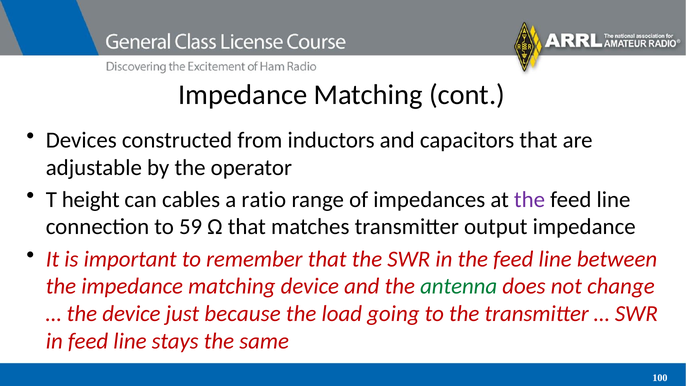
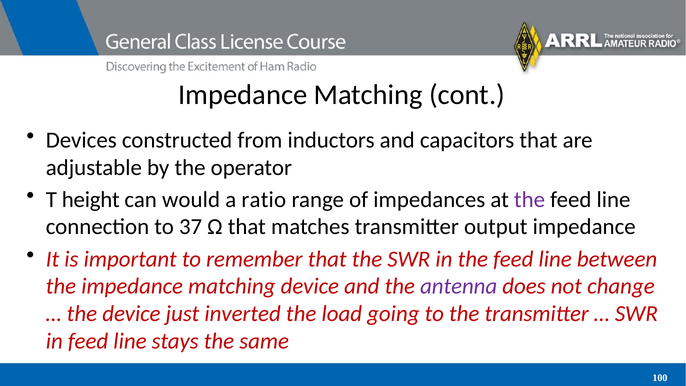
cables: cables -> would (191, 199)
59: 59 -> 37 (191, 227)
antenna colour: green -> purple (459, 286)
because: because -> inverted (243, 314)
